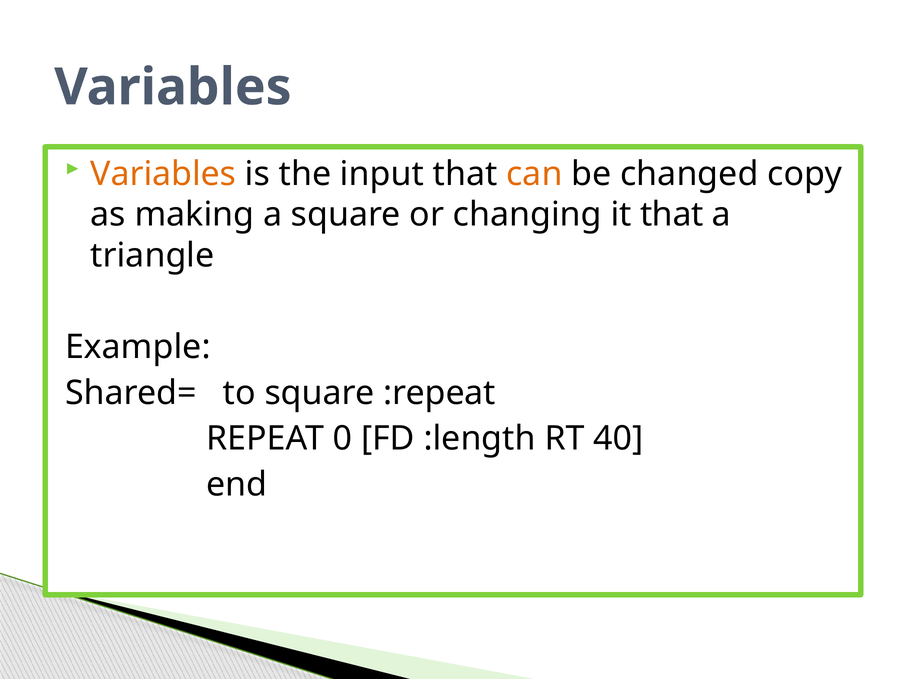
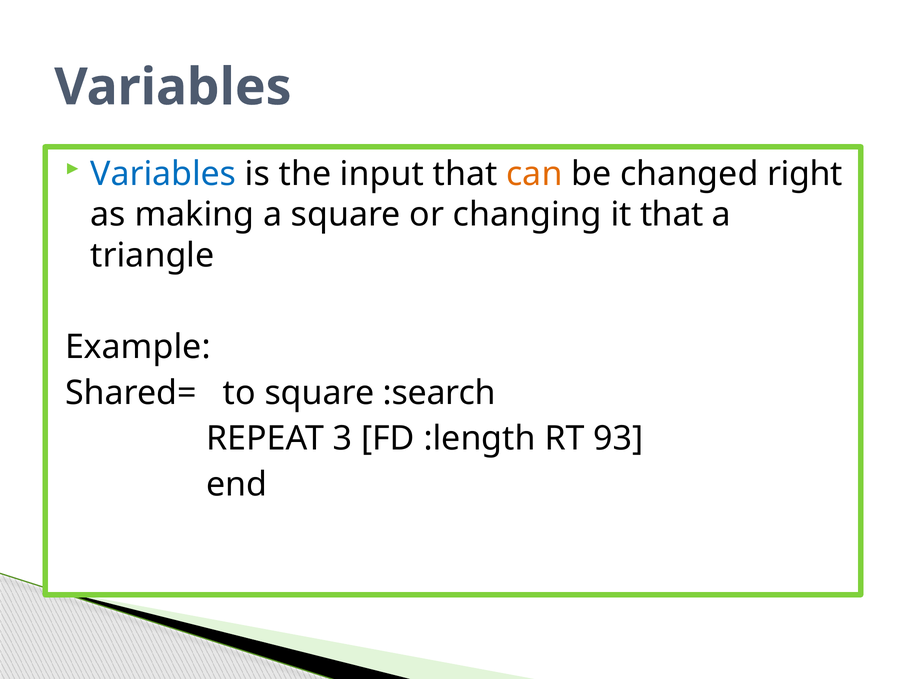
Variables colour: orange -> blue (163, 174)
copy: copy -> right (805, 174)
:repeat: :repeat -> :search (439, 393)
0: 0 -> 3 (343, 439)
40: 40 -> 93 (618, 439)
